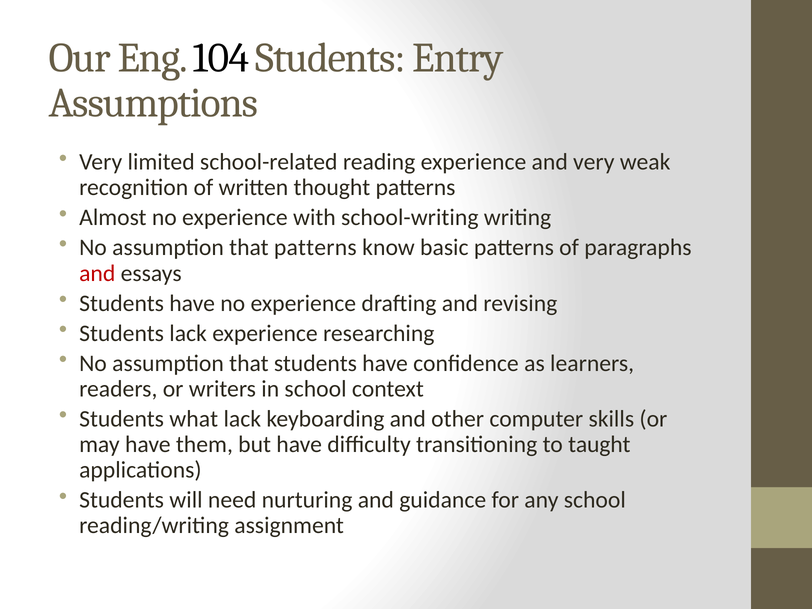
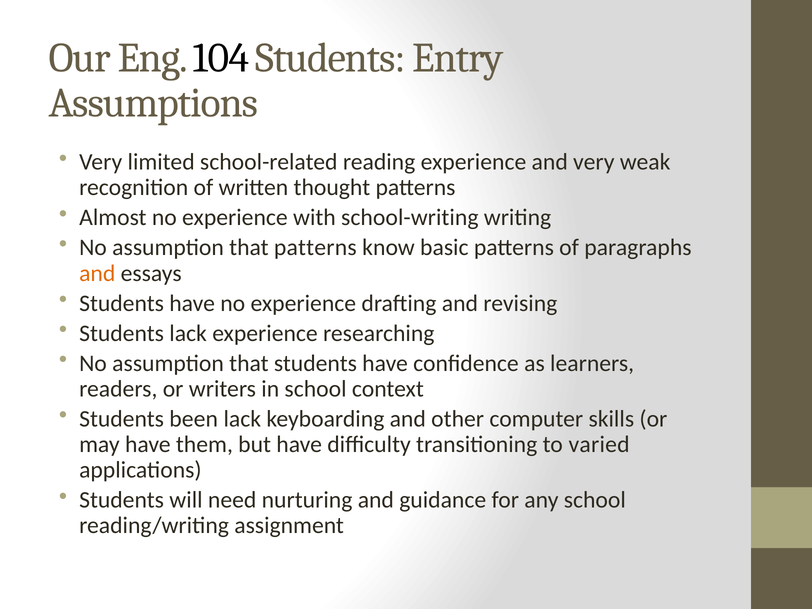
and colour: red -> orange (97, 273)
what: what -> been (194, 419)
taught: taught -> varied (599, 444)
